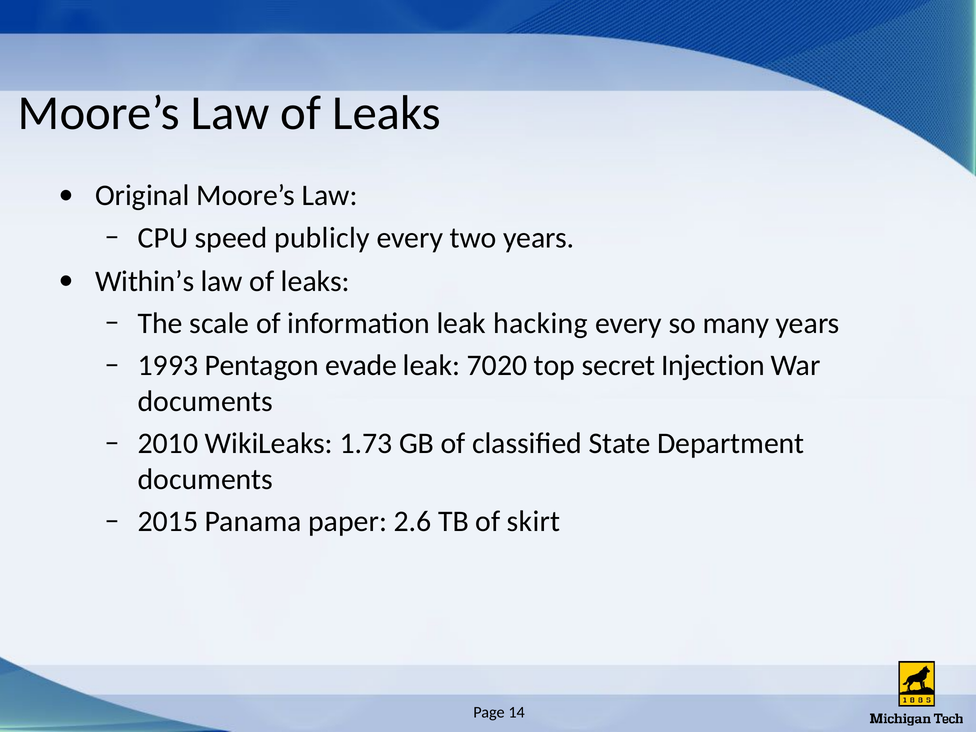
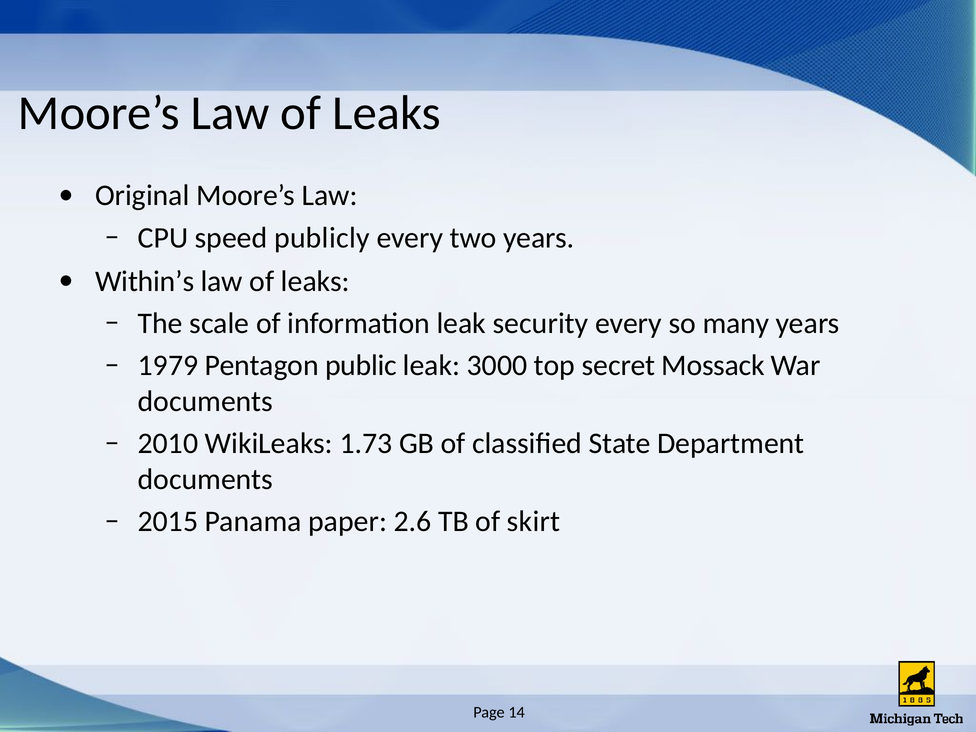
hacking: hacking -> security (541, 323)
1993: 1993 -> 1979 (168, 366)
evade: evade -> public (361, 366)
7020: 7020 -> 3000 (497, 366)
Injection: Injection -> Mossack (713, 366)
